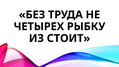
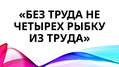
ИЗ СТОИТ: СТОИТ -> ТРУДА (68, 38)
